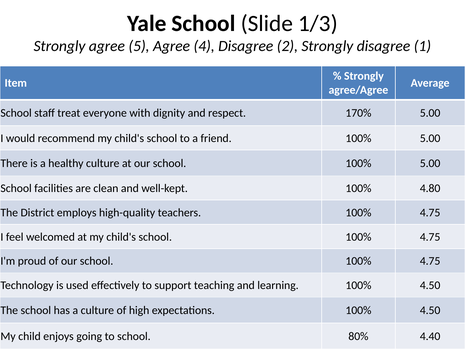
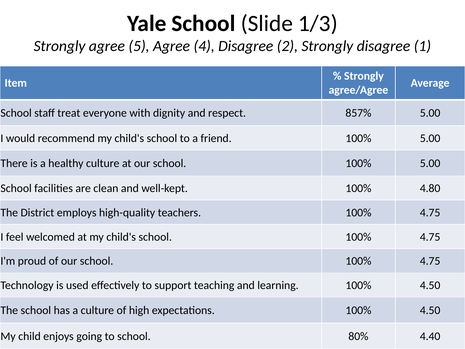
170%: 170% -> 857% (358, 113)
